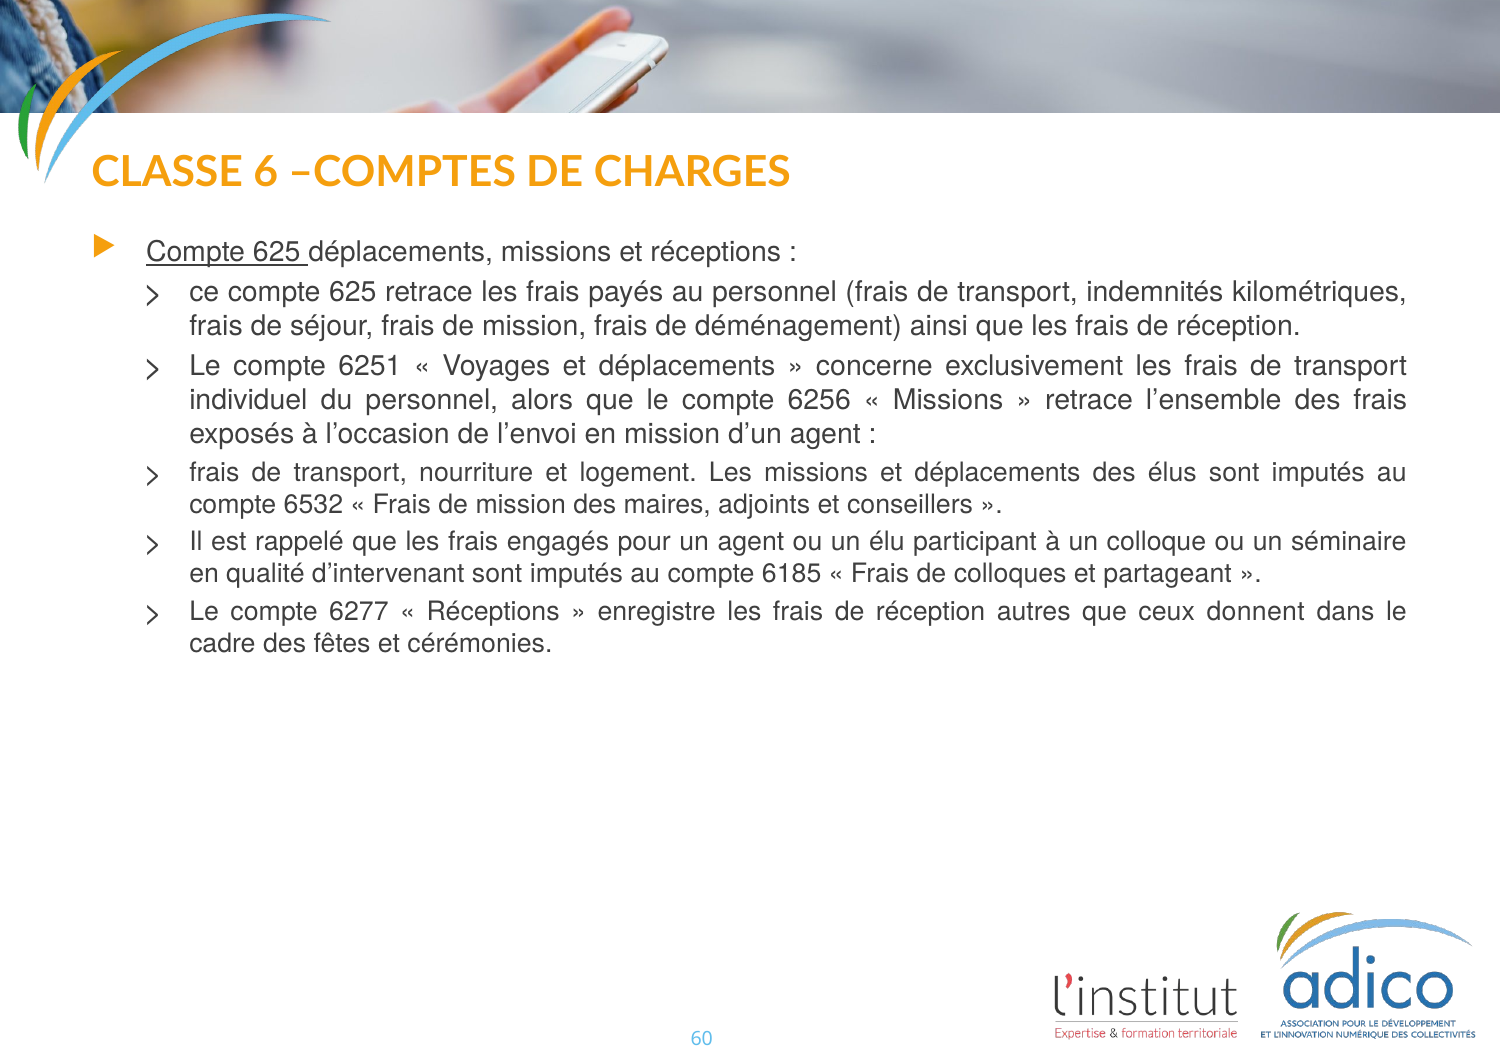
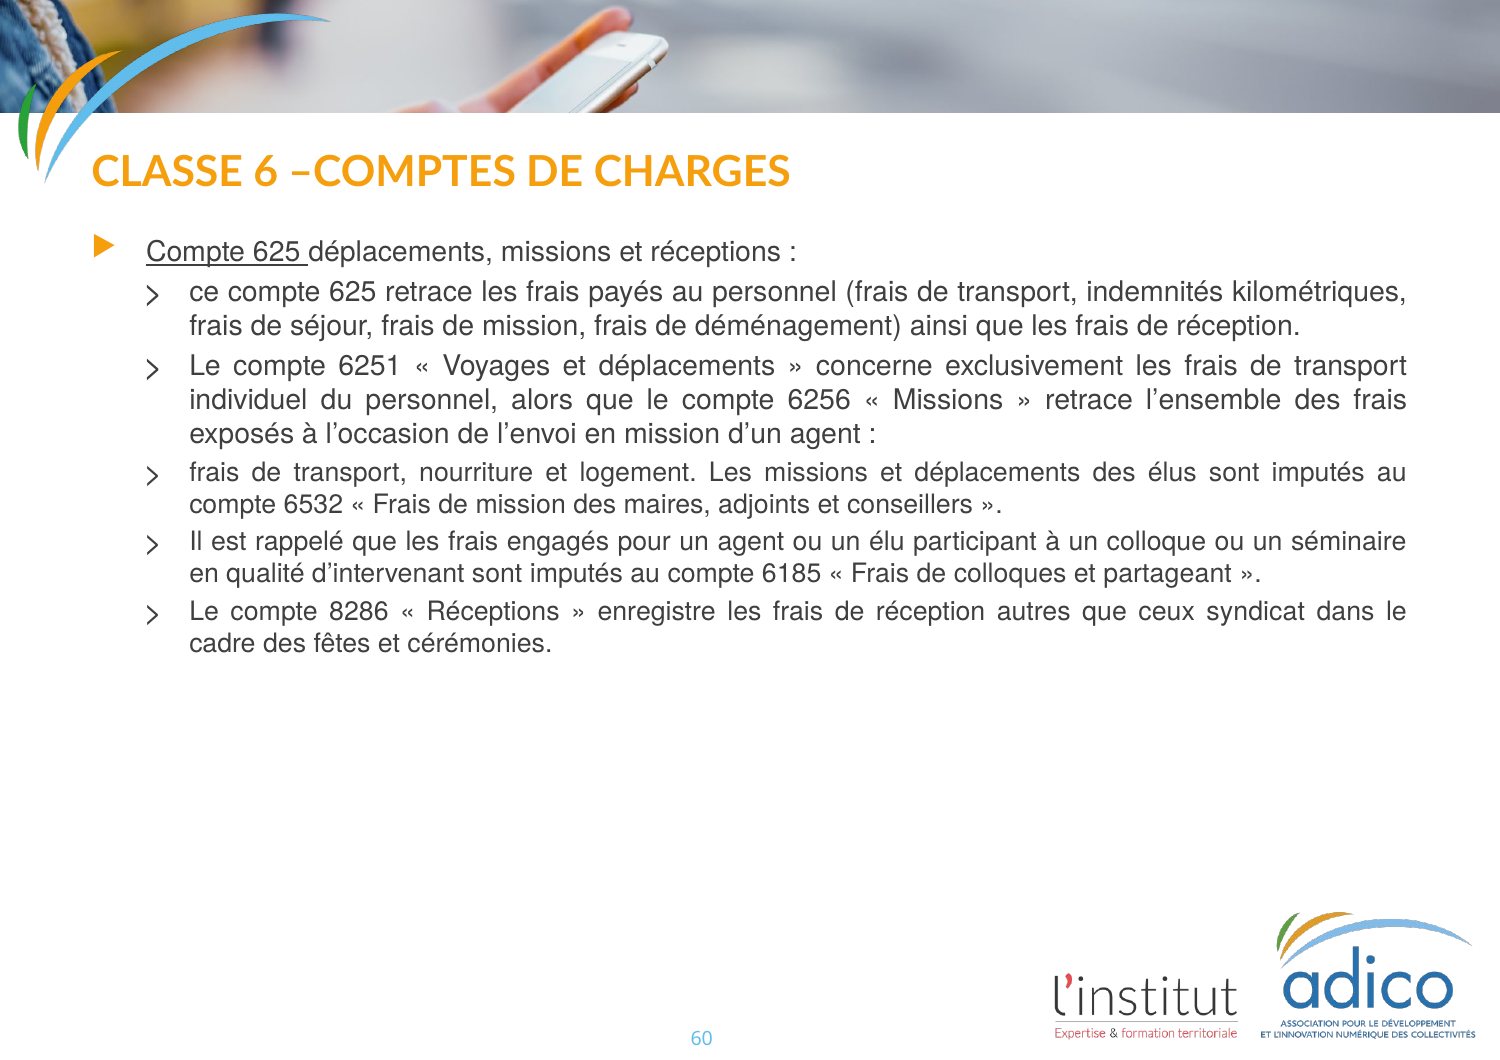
6277: 6277 -> 8286 (359, 612)
donnent: donnent -> syndicat (1256, 612)
